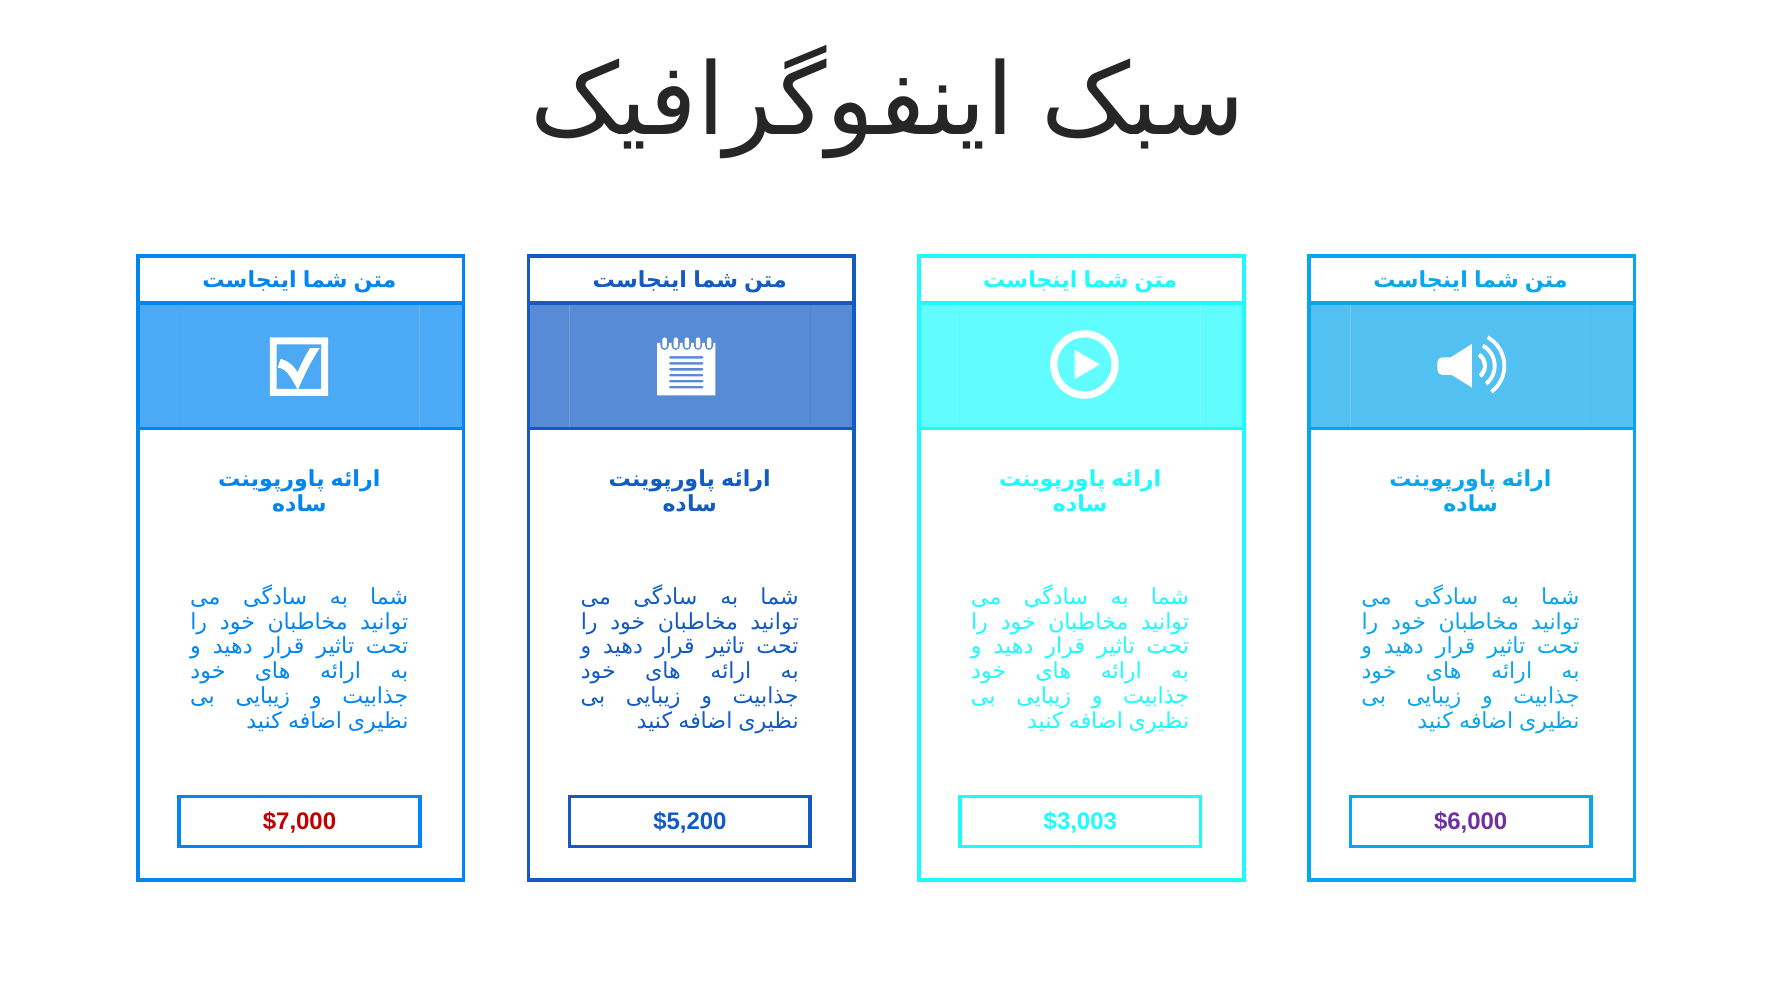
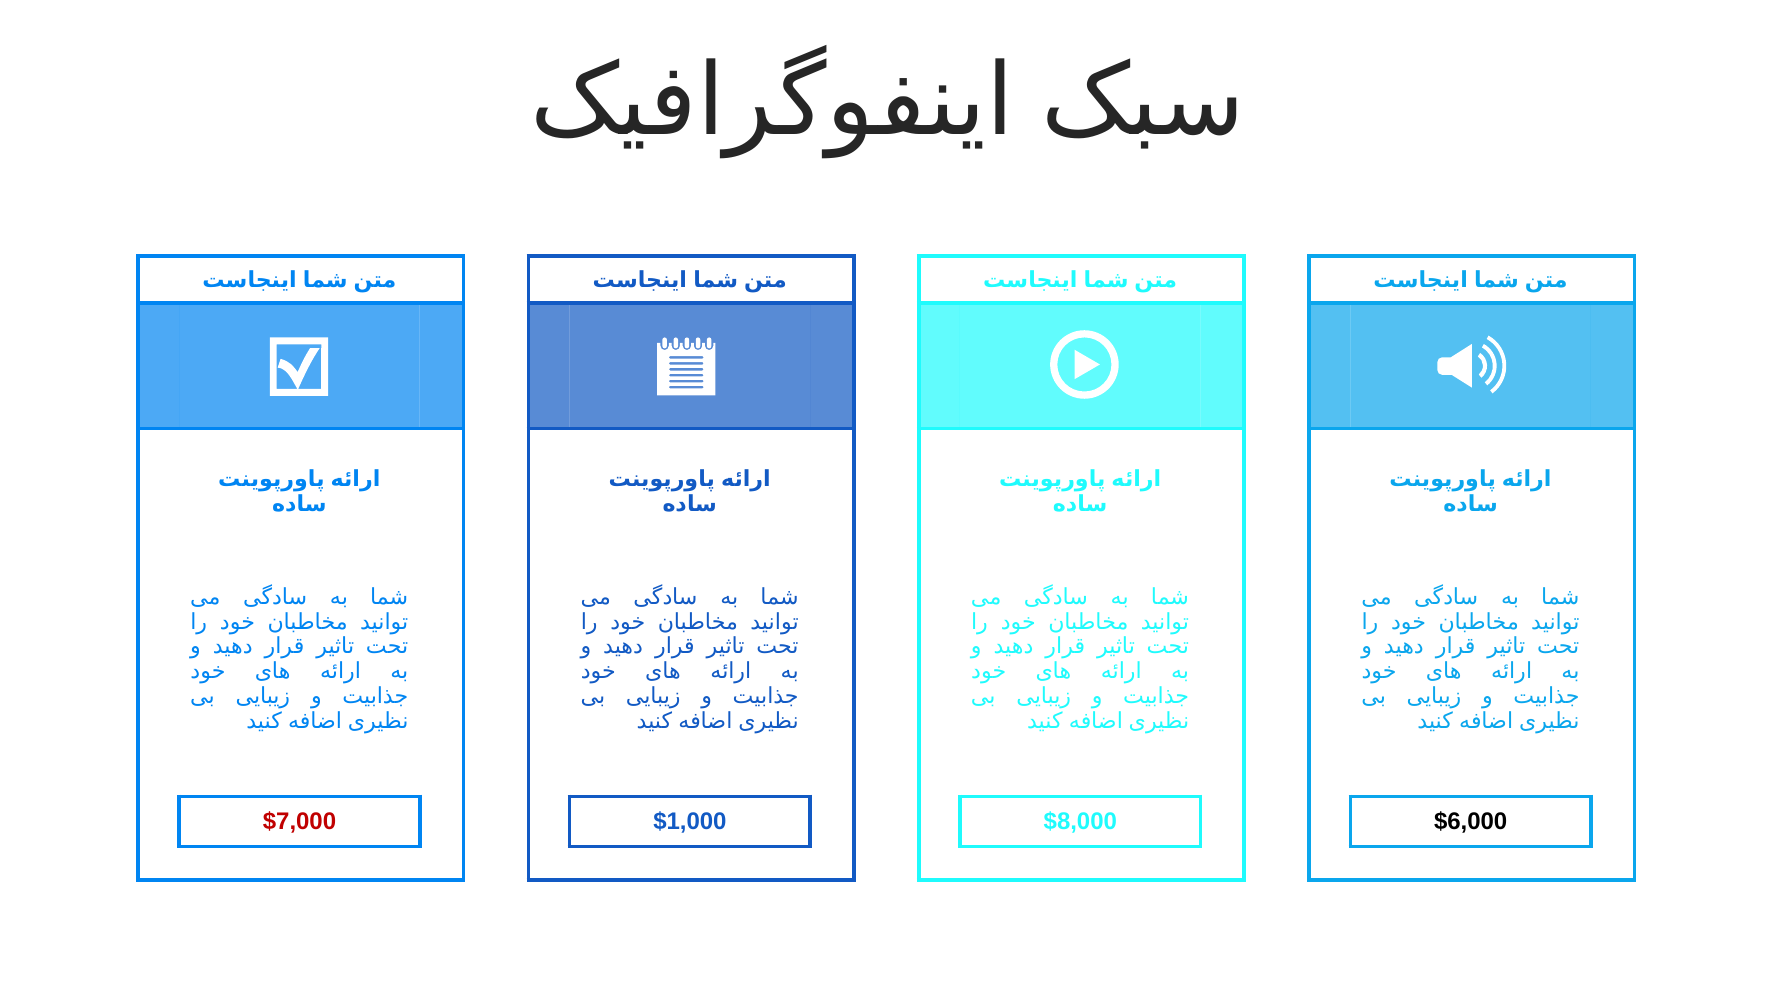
$5,200: $5,200 -> $1,000 (690, 822)
$3,003: $3,003 -> $8,000 (1080, 822)
$6,000 colour: purple -> black (1471, 822)
